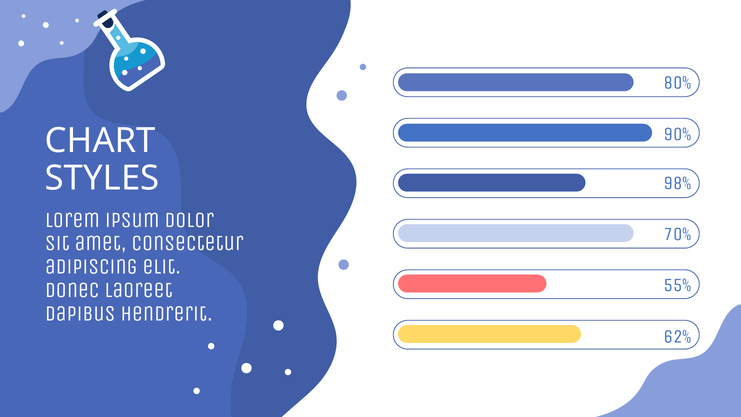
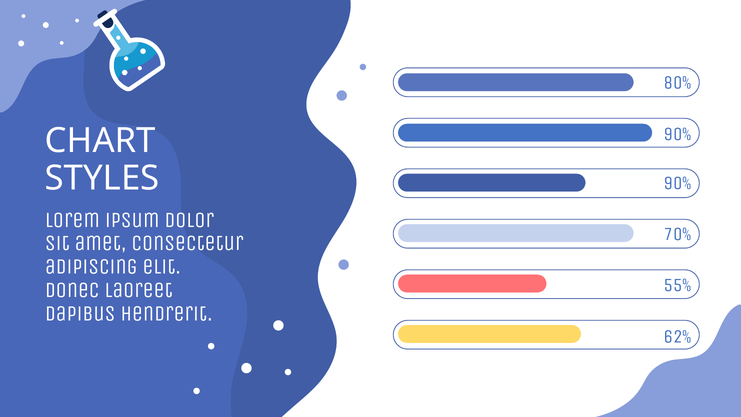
98%: 98% -> 90% (677, 183)
